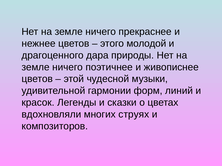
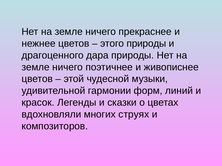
этого молодой: молодой -> природы (146, 44)
